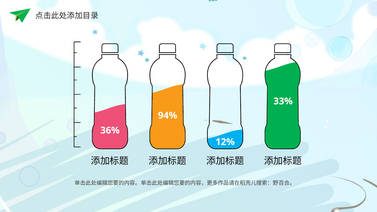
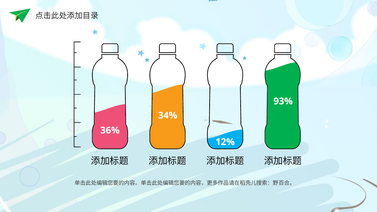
33%: 33% -> 93% (283, 101)
94%: 94% -> 34% (168, 115)
